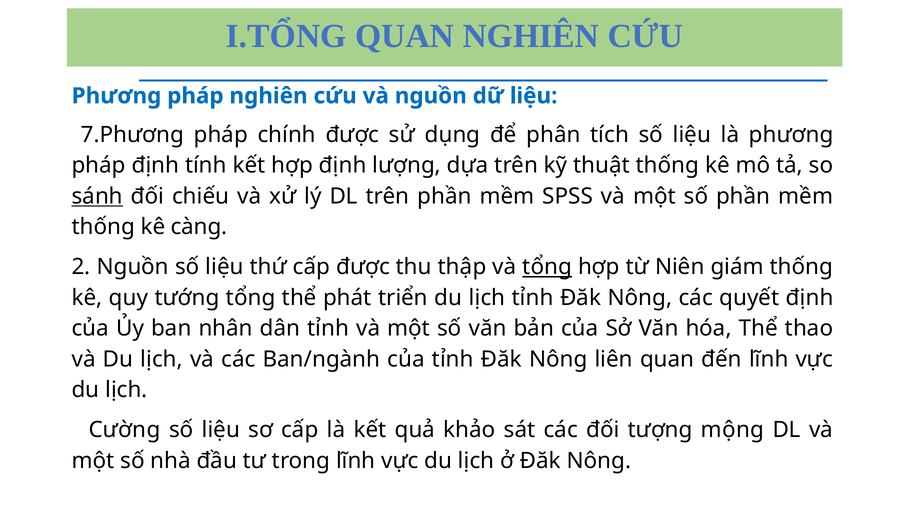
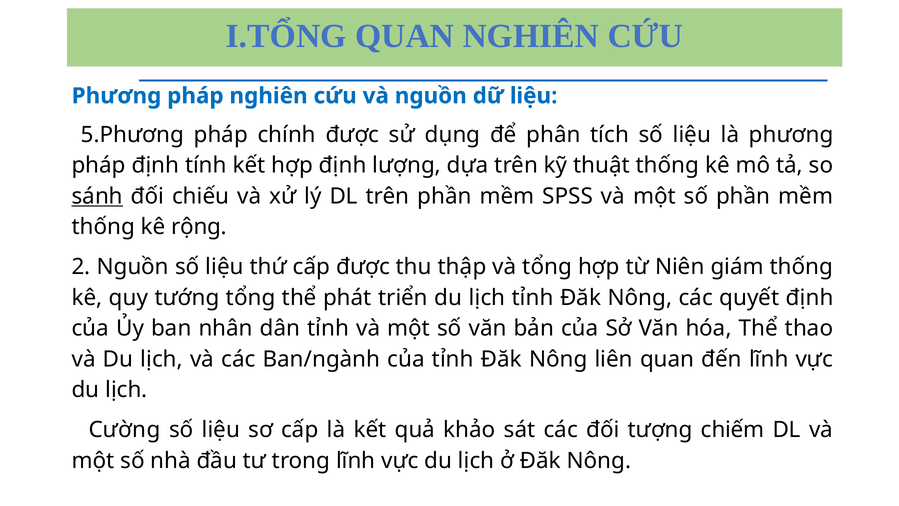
7.Phương: 7.Phương -> 5.Phương (132, 135)
càng: càng -> rộng (199, 227)
tổng underline: present -> none (547, 267)
mộng: mộng -> chiếm (733, 430)
